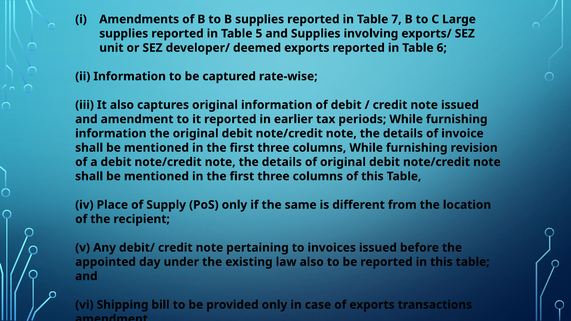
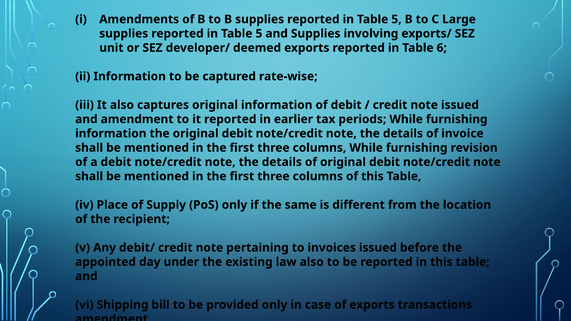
7: 7 -> 5 (396, 19)
